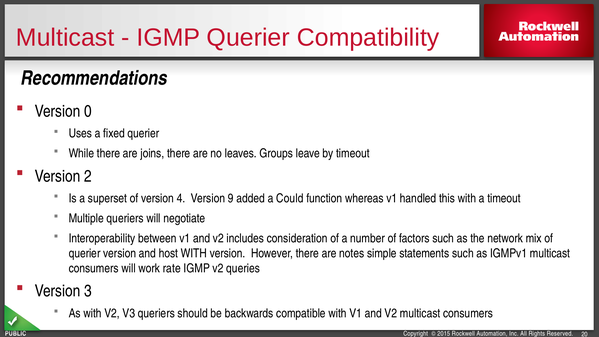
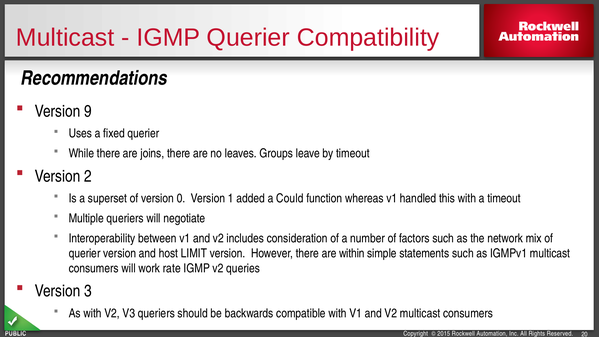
0: 0 -> 9 (88, 111)
4: 4 -> 0 (181, 198)
9: 9 -> 1 (231, 198)
host WITH: WITH -> LIMIT (194, 253)
notes: notes -> within (352, 253)
